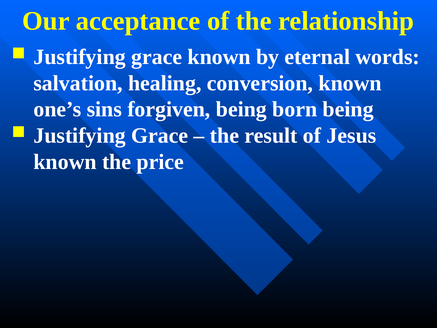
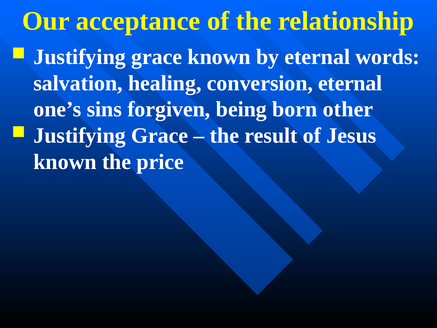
conversion known: known -> eternal (350, 83)
born being: being -> other (348, 109)
